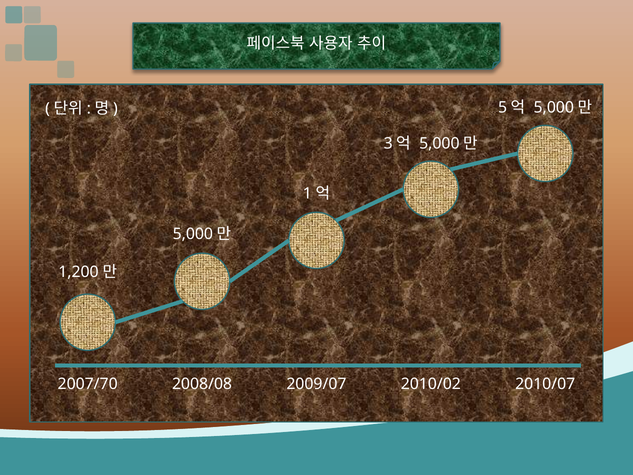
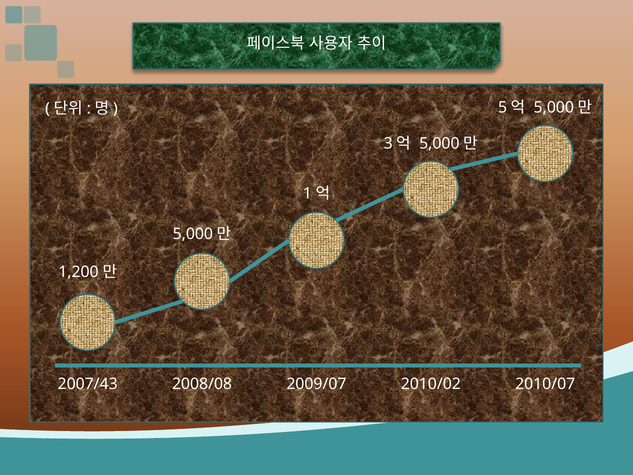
2007/70: 2007/70 -> 2007/43 (88, 384)
